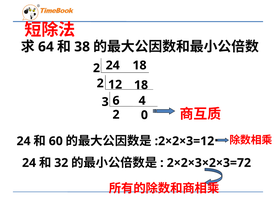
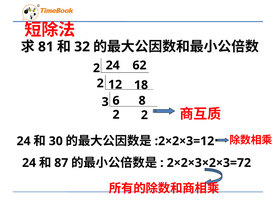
64: 64 -> 81 (46, 47)
38: 38 -> 32 (82, 47)
24 18: 18 -> 62 (140, 65)
4: 4 -> 8 (142, 101)
2 0: 0 -> 2 (144, 115)
60: 60 -> 30 (56, 141)
32: 32 -> 87 (61, 163)
